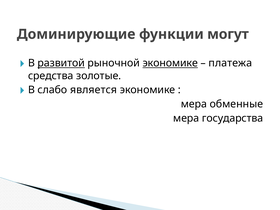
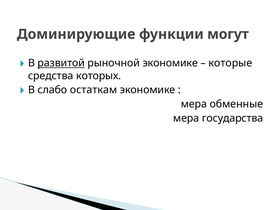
экономике underline: present -> none (170, 63)
платежа: платежа -> которые (230, 63)
золотые: золотые -> которых (99, 76)
является: является -> остаткам (94, 90)
